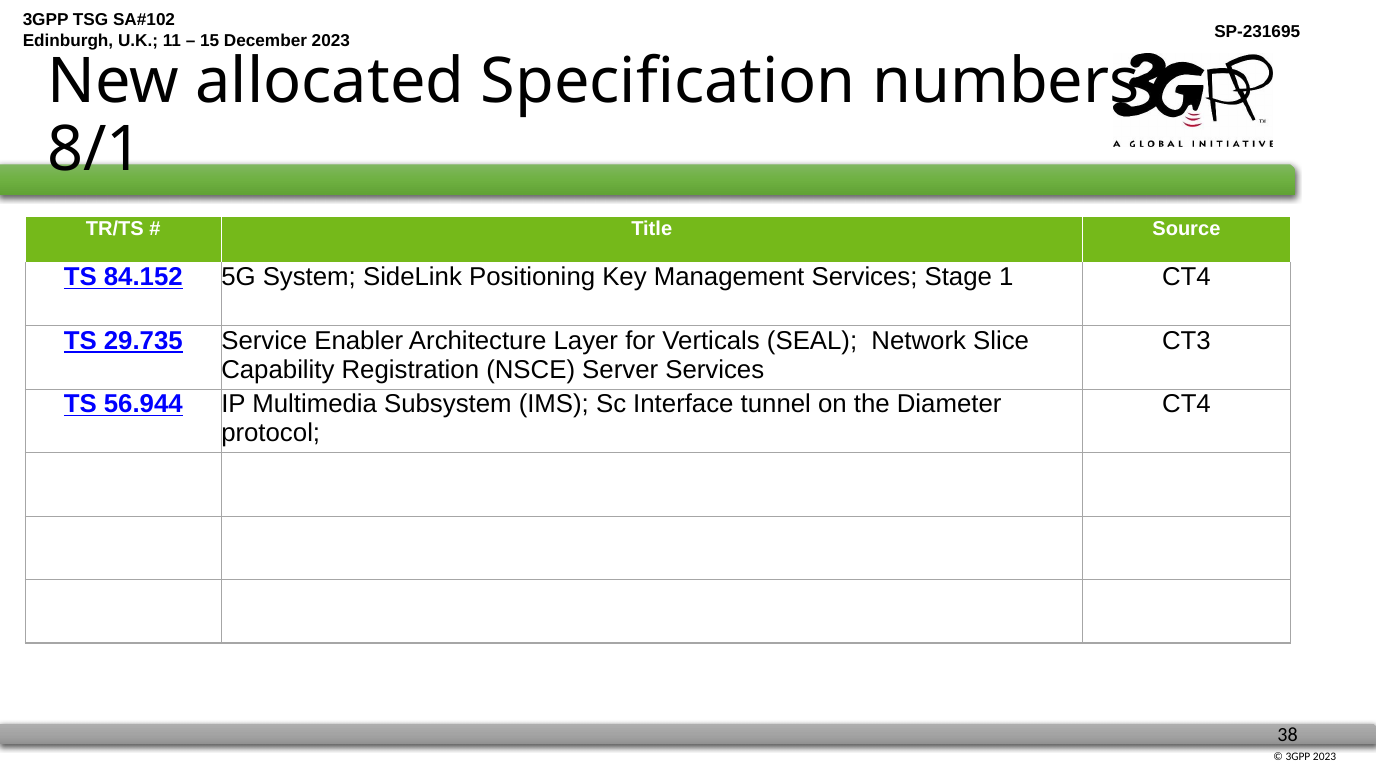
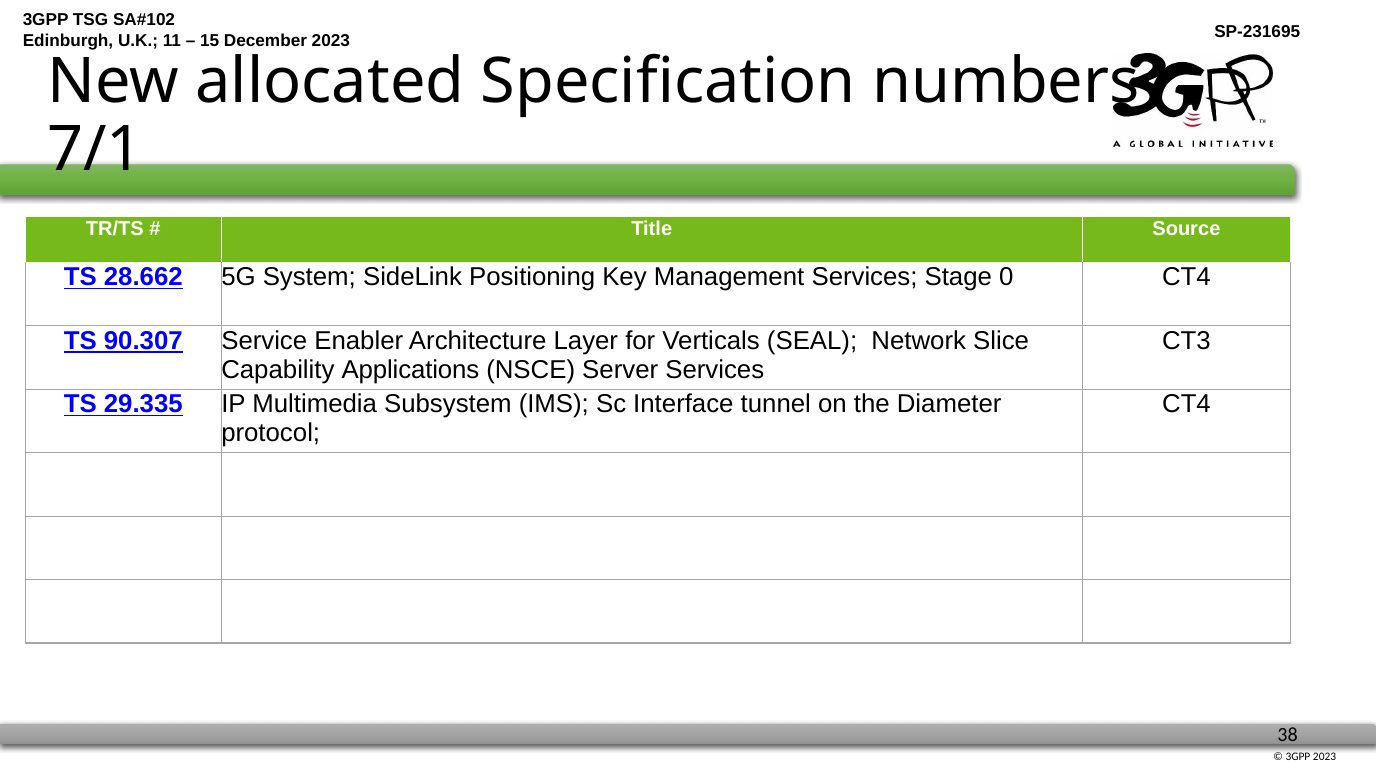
8/1: 8/1 -> 7/1 (95, 150)
84.152: 84.152 -> 28.662 (143, 277)
1: 1 -> 0 (1006, 277)
29.735: 29.735 -> 90.307 (143, 341)
Registration: Registration -> Applications (410, 370)
56.944: 56.944 -> 29.335 (143, 404)
